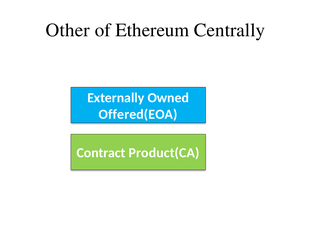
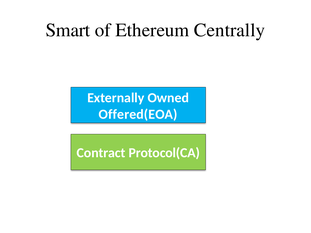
Other: Other -> Smart (68, 30)
Product(CA: Product(CA -> Protocol(CA (164, 153)
